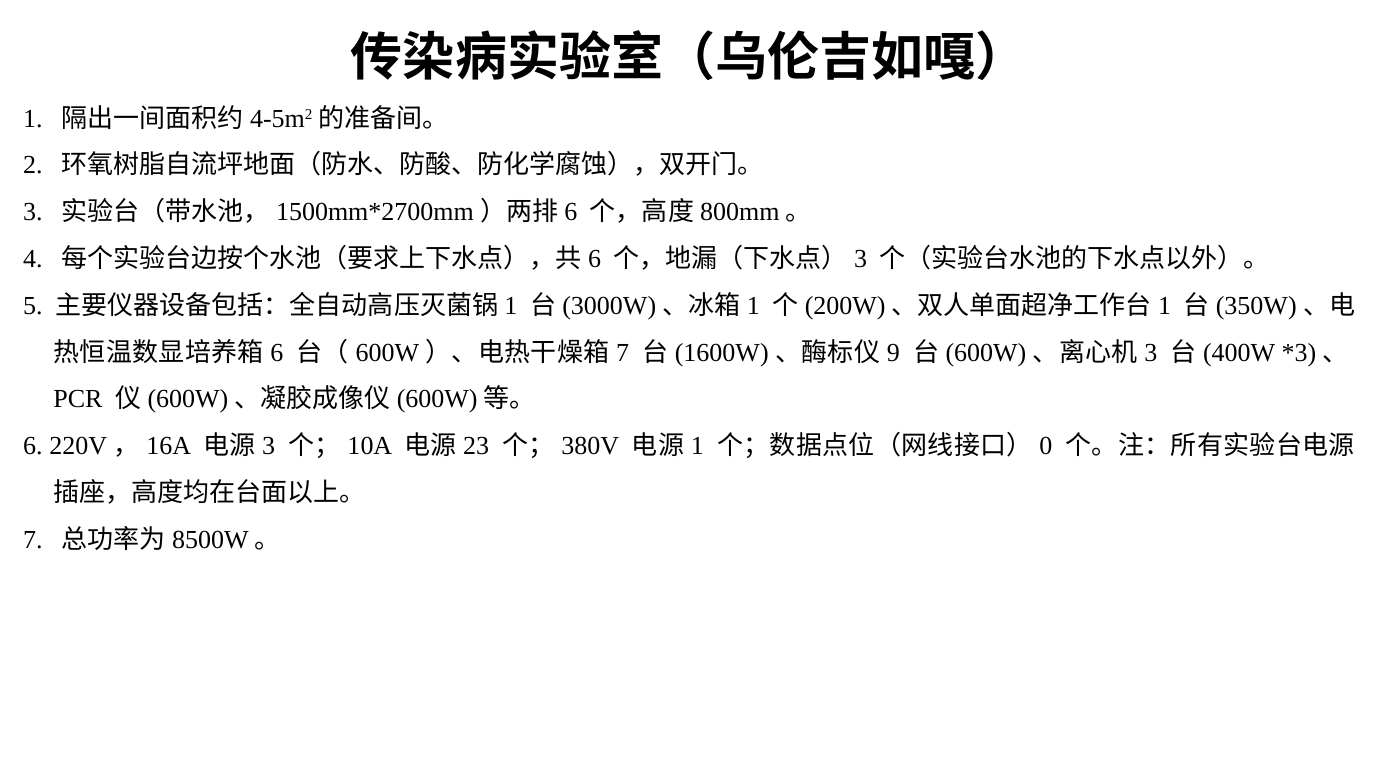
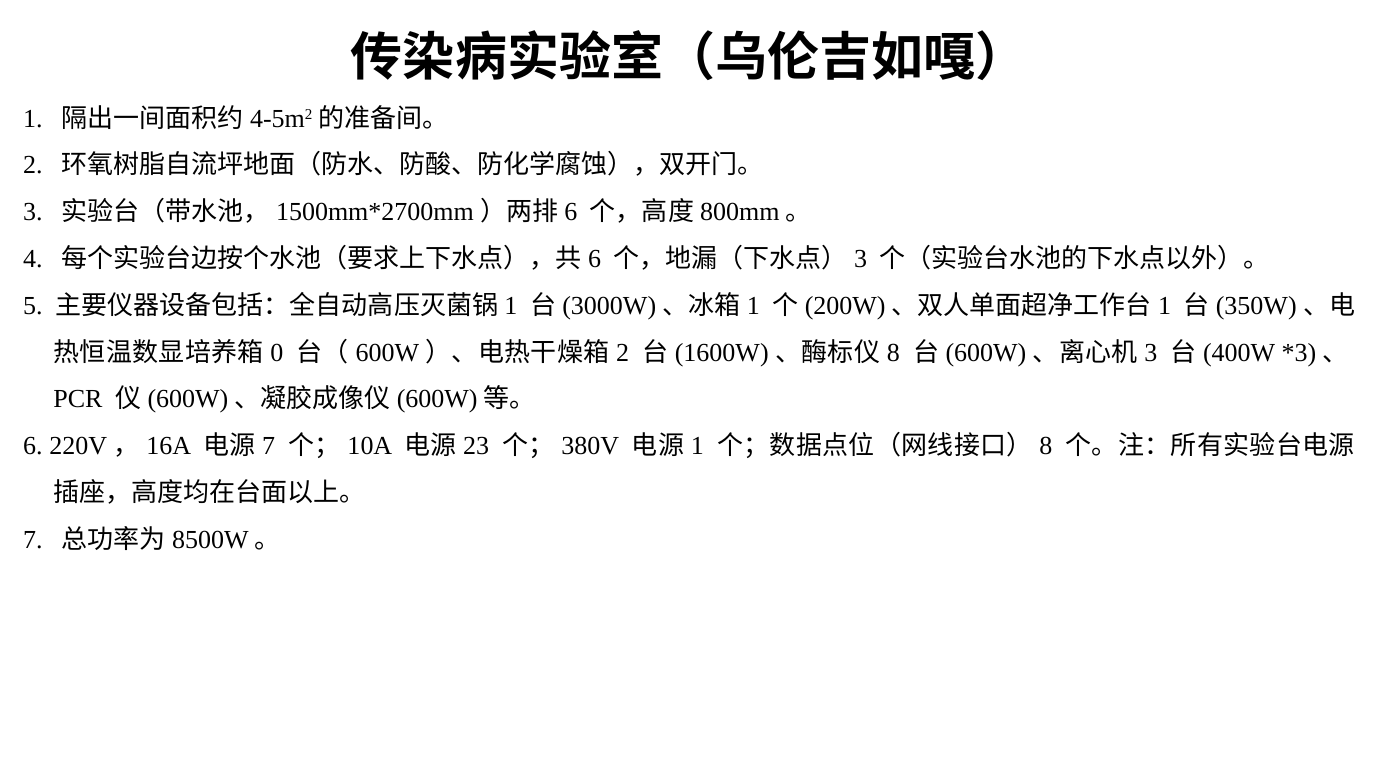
6: 6 -> 0 (277, 353)
7: 7 -> 2 (623, 353)
9: 9 -> 8 (893, 353)
3: 3 -> 7 (269, 446)
0: 0 -> 8 (1046, 446)
